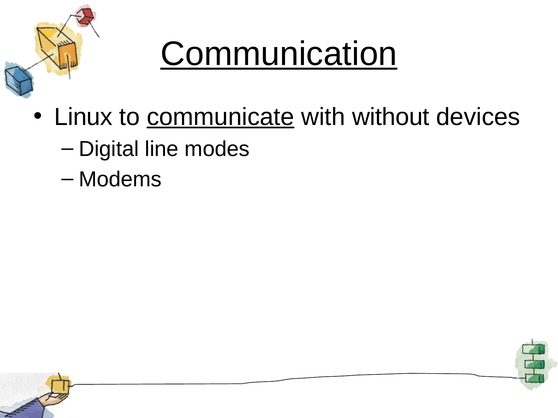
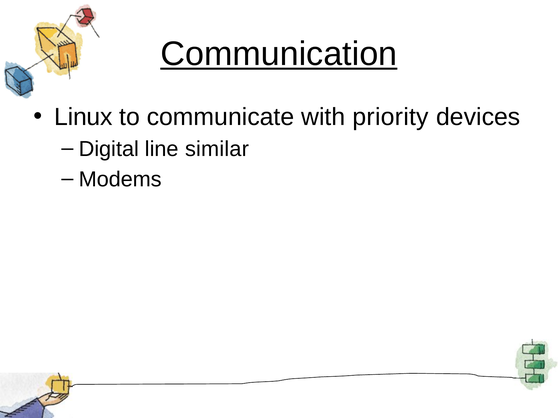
communicate underline: present -> none (220, 117)
without: without -> priority (391, 117)
modes: modes -> similar (217, 149)
